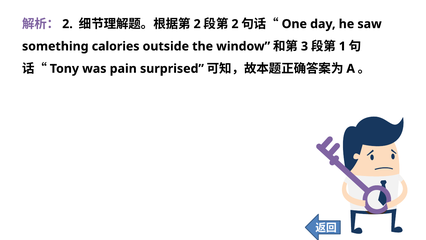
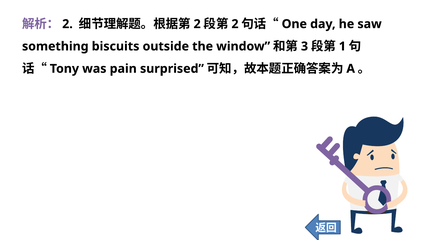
calories: calories -> biscuits (116, 46)
